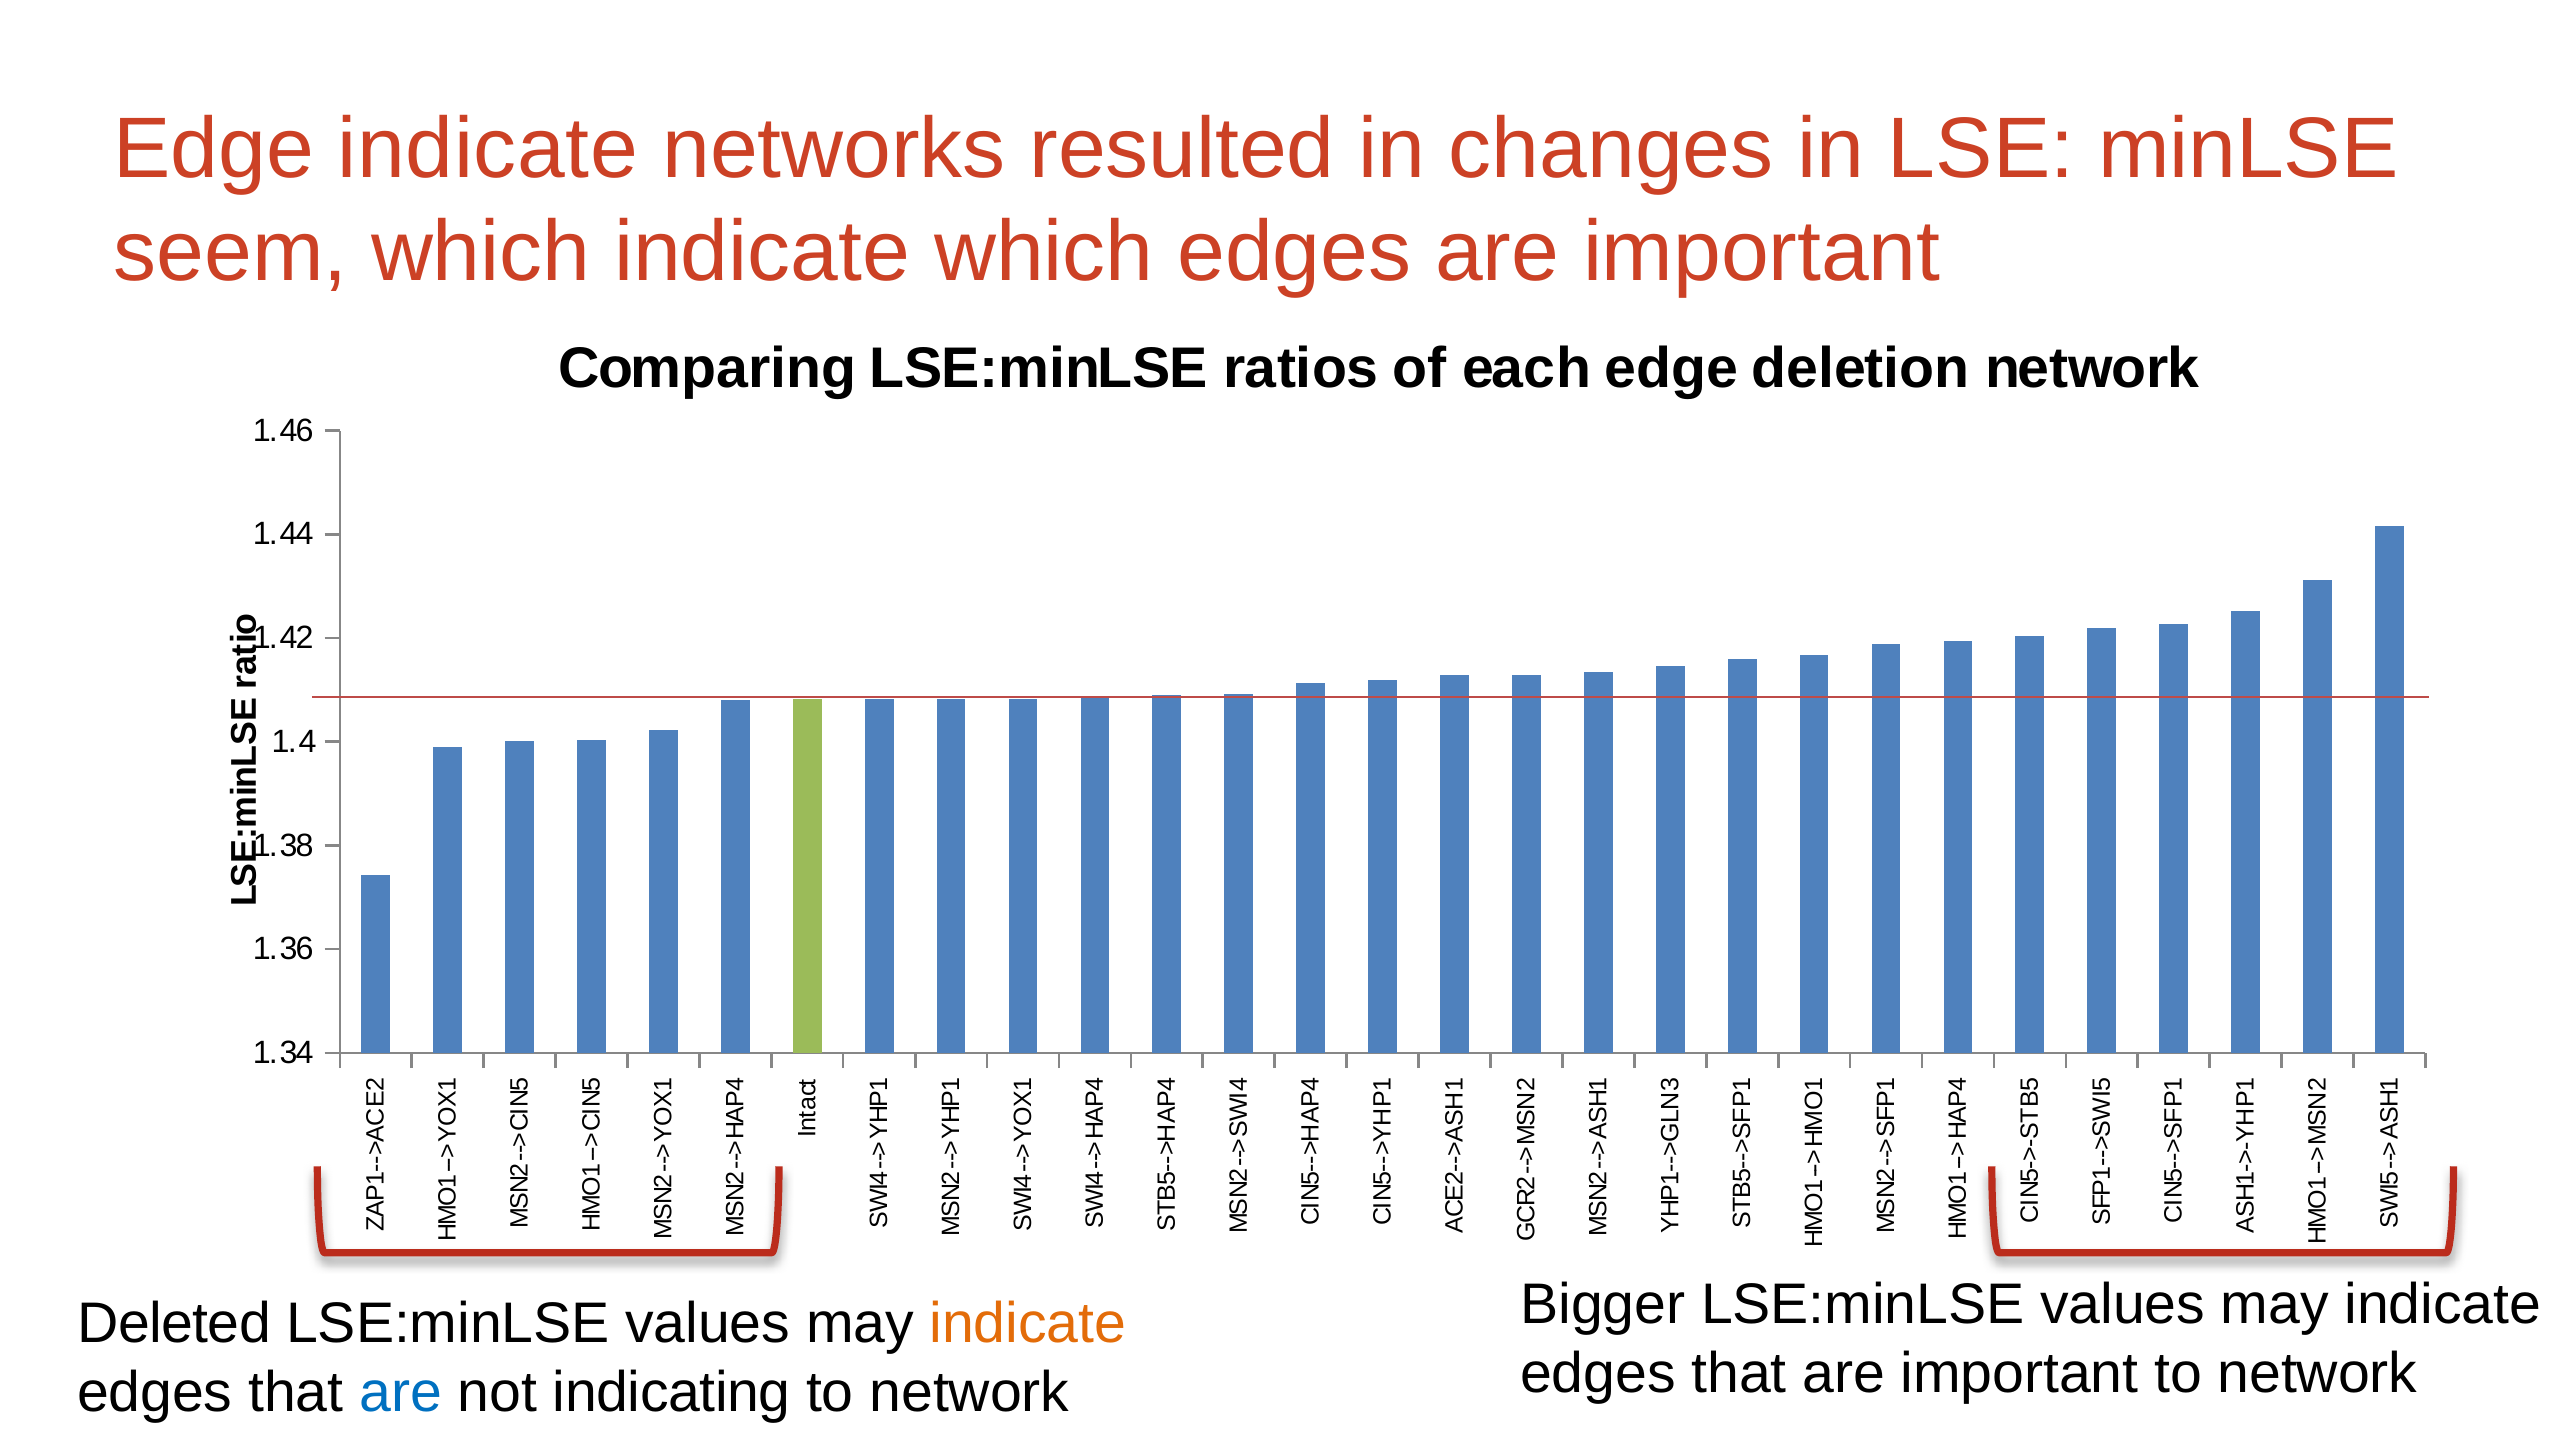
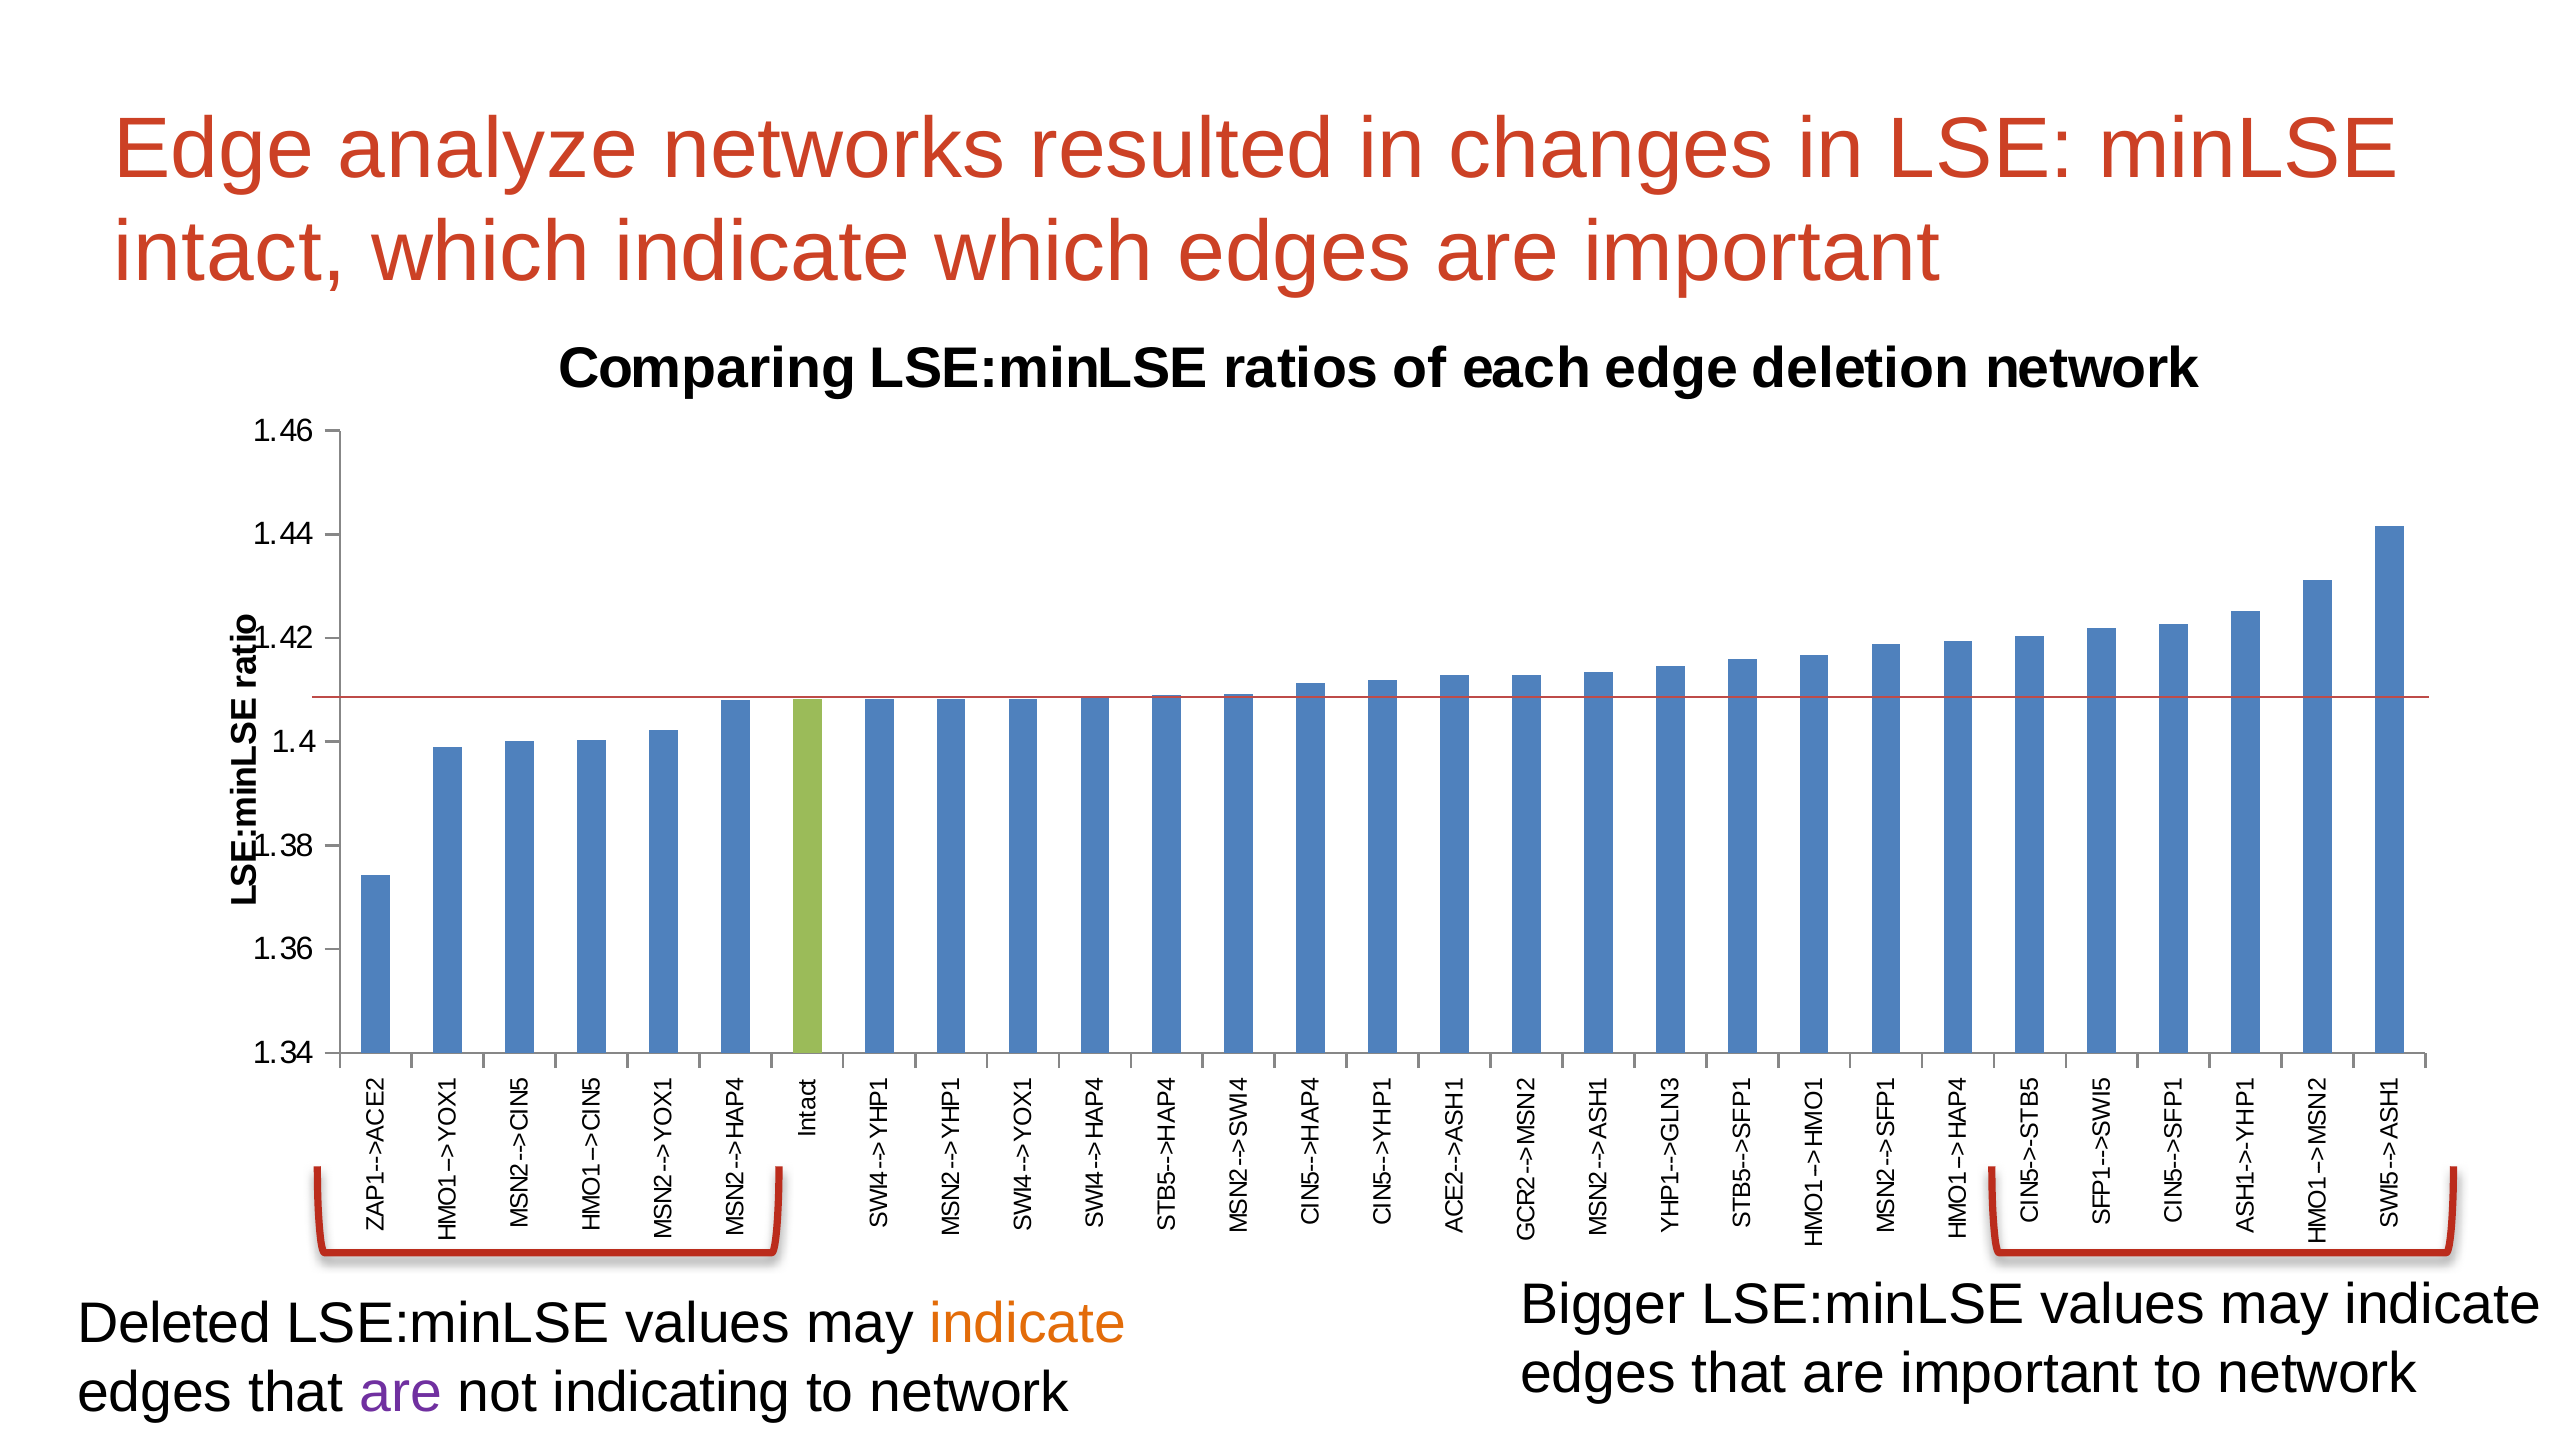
Edge indicate: indicate -> analyze (488, 149)
seem: seem -> intact (230, 252)
are colour: blue -> purple (401, 1392)
